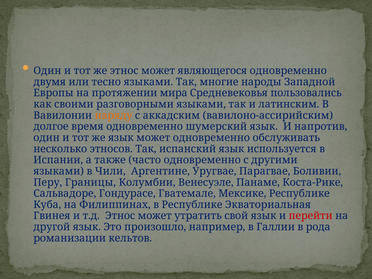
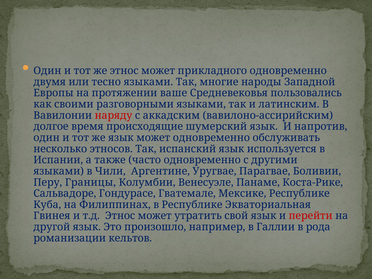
являющегося: являющегося -> прикладного (212, 71)
мира: мира -> ваше (174, 93)
наряду colour: orange -> red (113, 115)
время одновременно: одновременно -> происходящие (145, 127)
